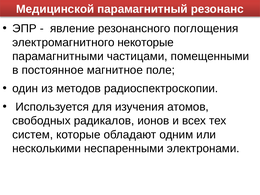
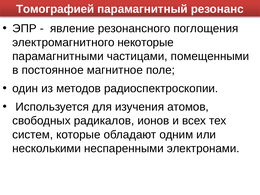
Медицинской: Медицинской -> Томографией (55, 9)
